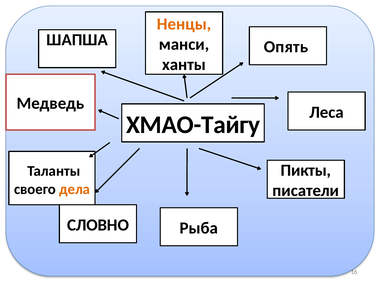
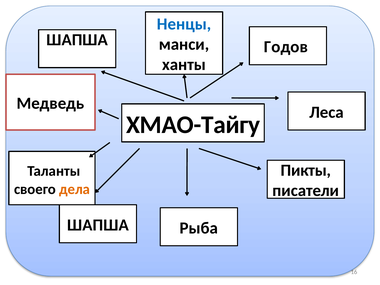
Ненцы colour: orange -> blue (184, 24)
Опять: Опять -> Годов (286, 47)
СЛОВНО: СЛОВНО -> ШАПША (98, 225)
